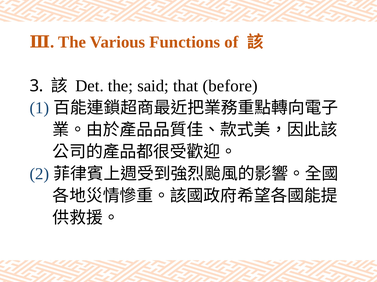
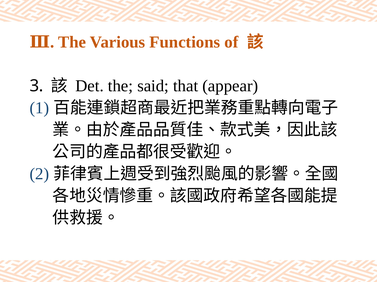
before: before -> appear (230, 86)
